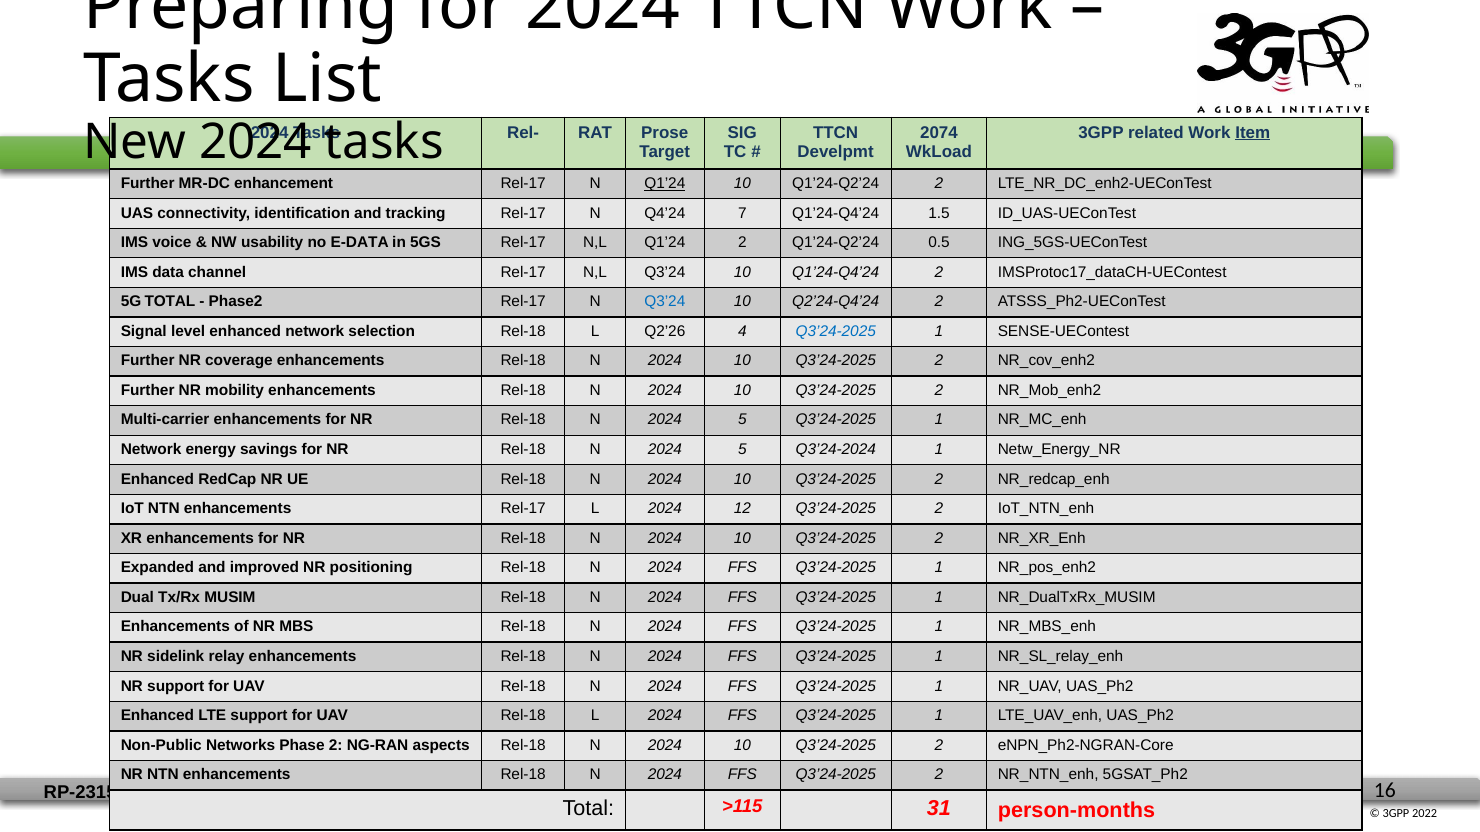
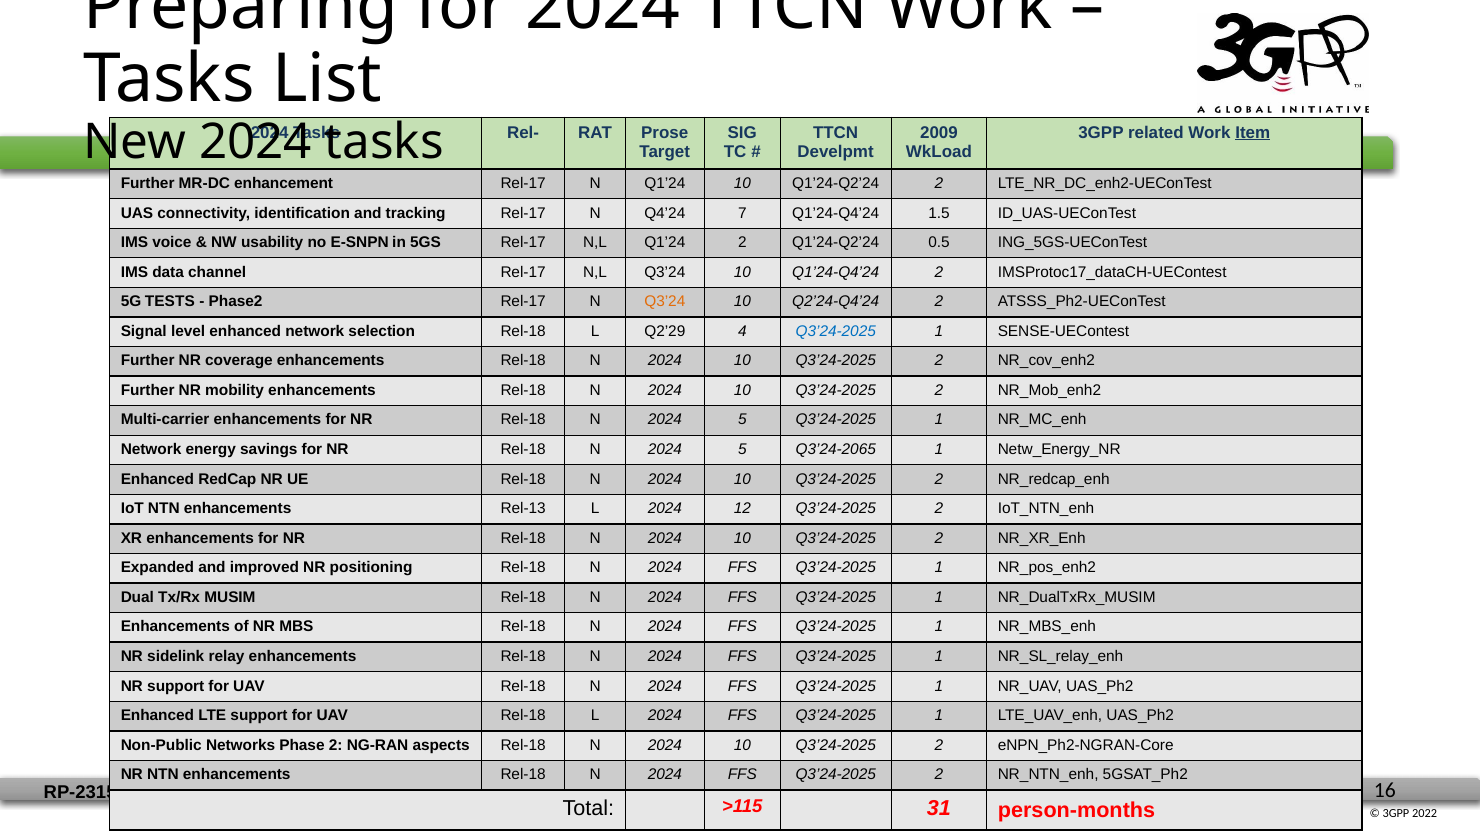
2074: 2074 -> 2009 (939, 133)
Q1’24 underline: present -> none (665, 183)
E-DATA: E-DATA -> E-SNPN (360, 243)
5G TOTAL: TOTAL -> TESTS (170, 302)
Q3’24 colour: blue -> orange (665, 302)
Q2’26: Q2’26 -> Q2’29 (665, 331)
Q3’24-2024: Q3’24-2024 -> Q3’24-2065 (836, 450)
enhancements Rel-17: Rel-17 -> Rel-13 (523, 509)
